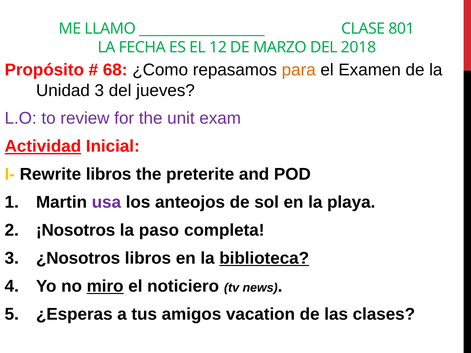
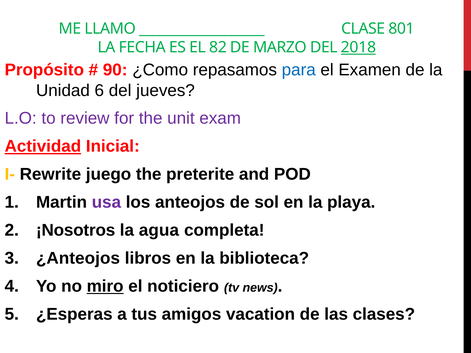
12: 12 -> 82 (218, 47)
2018 underline: none -> present (358, 47)
68: 68 -> 90 (115, 70)
para colour: orange -> blue (299, 70)
Unidad 3: 3 -> 6 (99, 90)
Rewrite libros: libros -> juego (109, 174)
paso: paso -> agua (159, 230)
¿Nosotros: ¿Nosotros -> ¿Anteojos (78, 258)
biblioteca underline: present -> none (264, 258)
